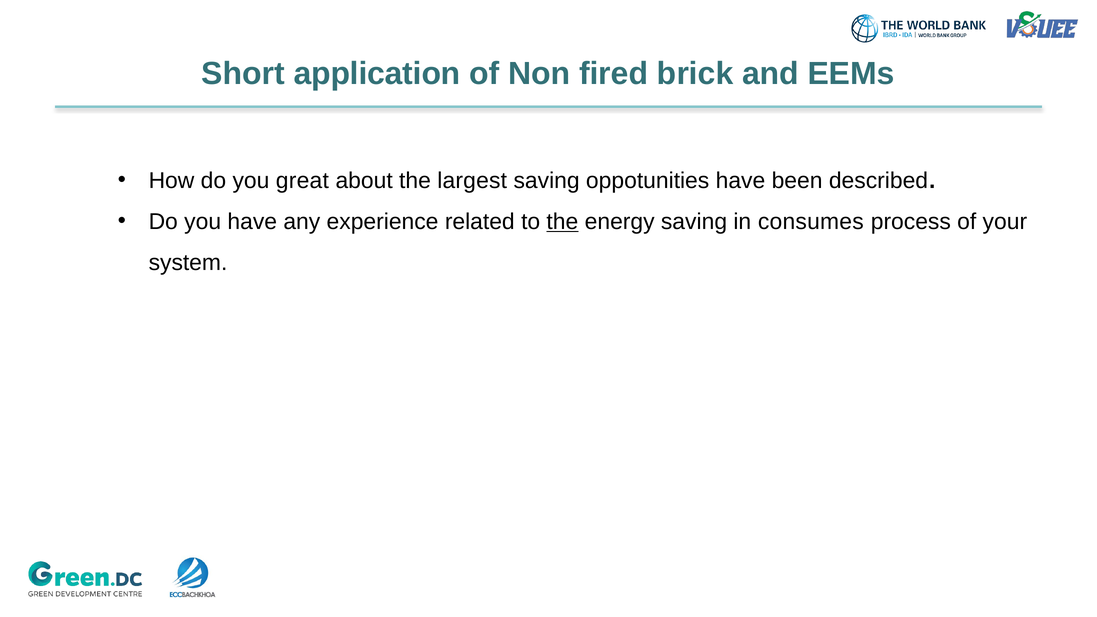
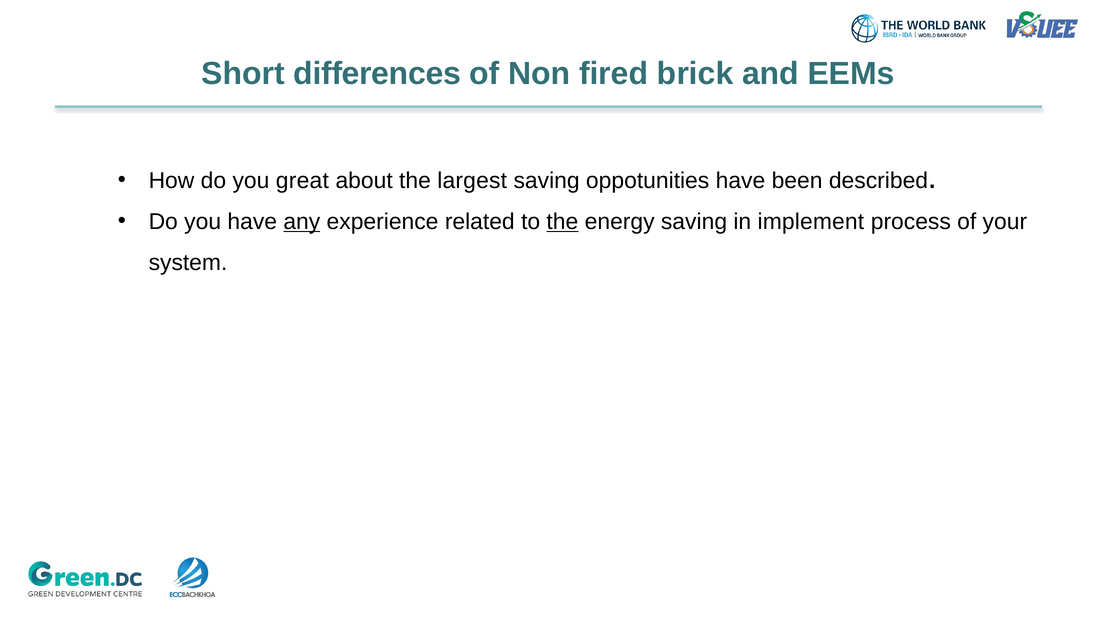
application: application -> differences (377, 74)
any underline: none -> present (302, 222)
consumes: consumes -> implement (811, 222)
